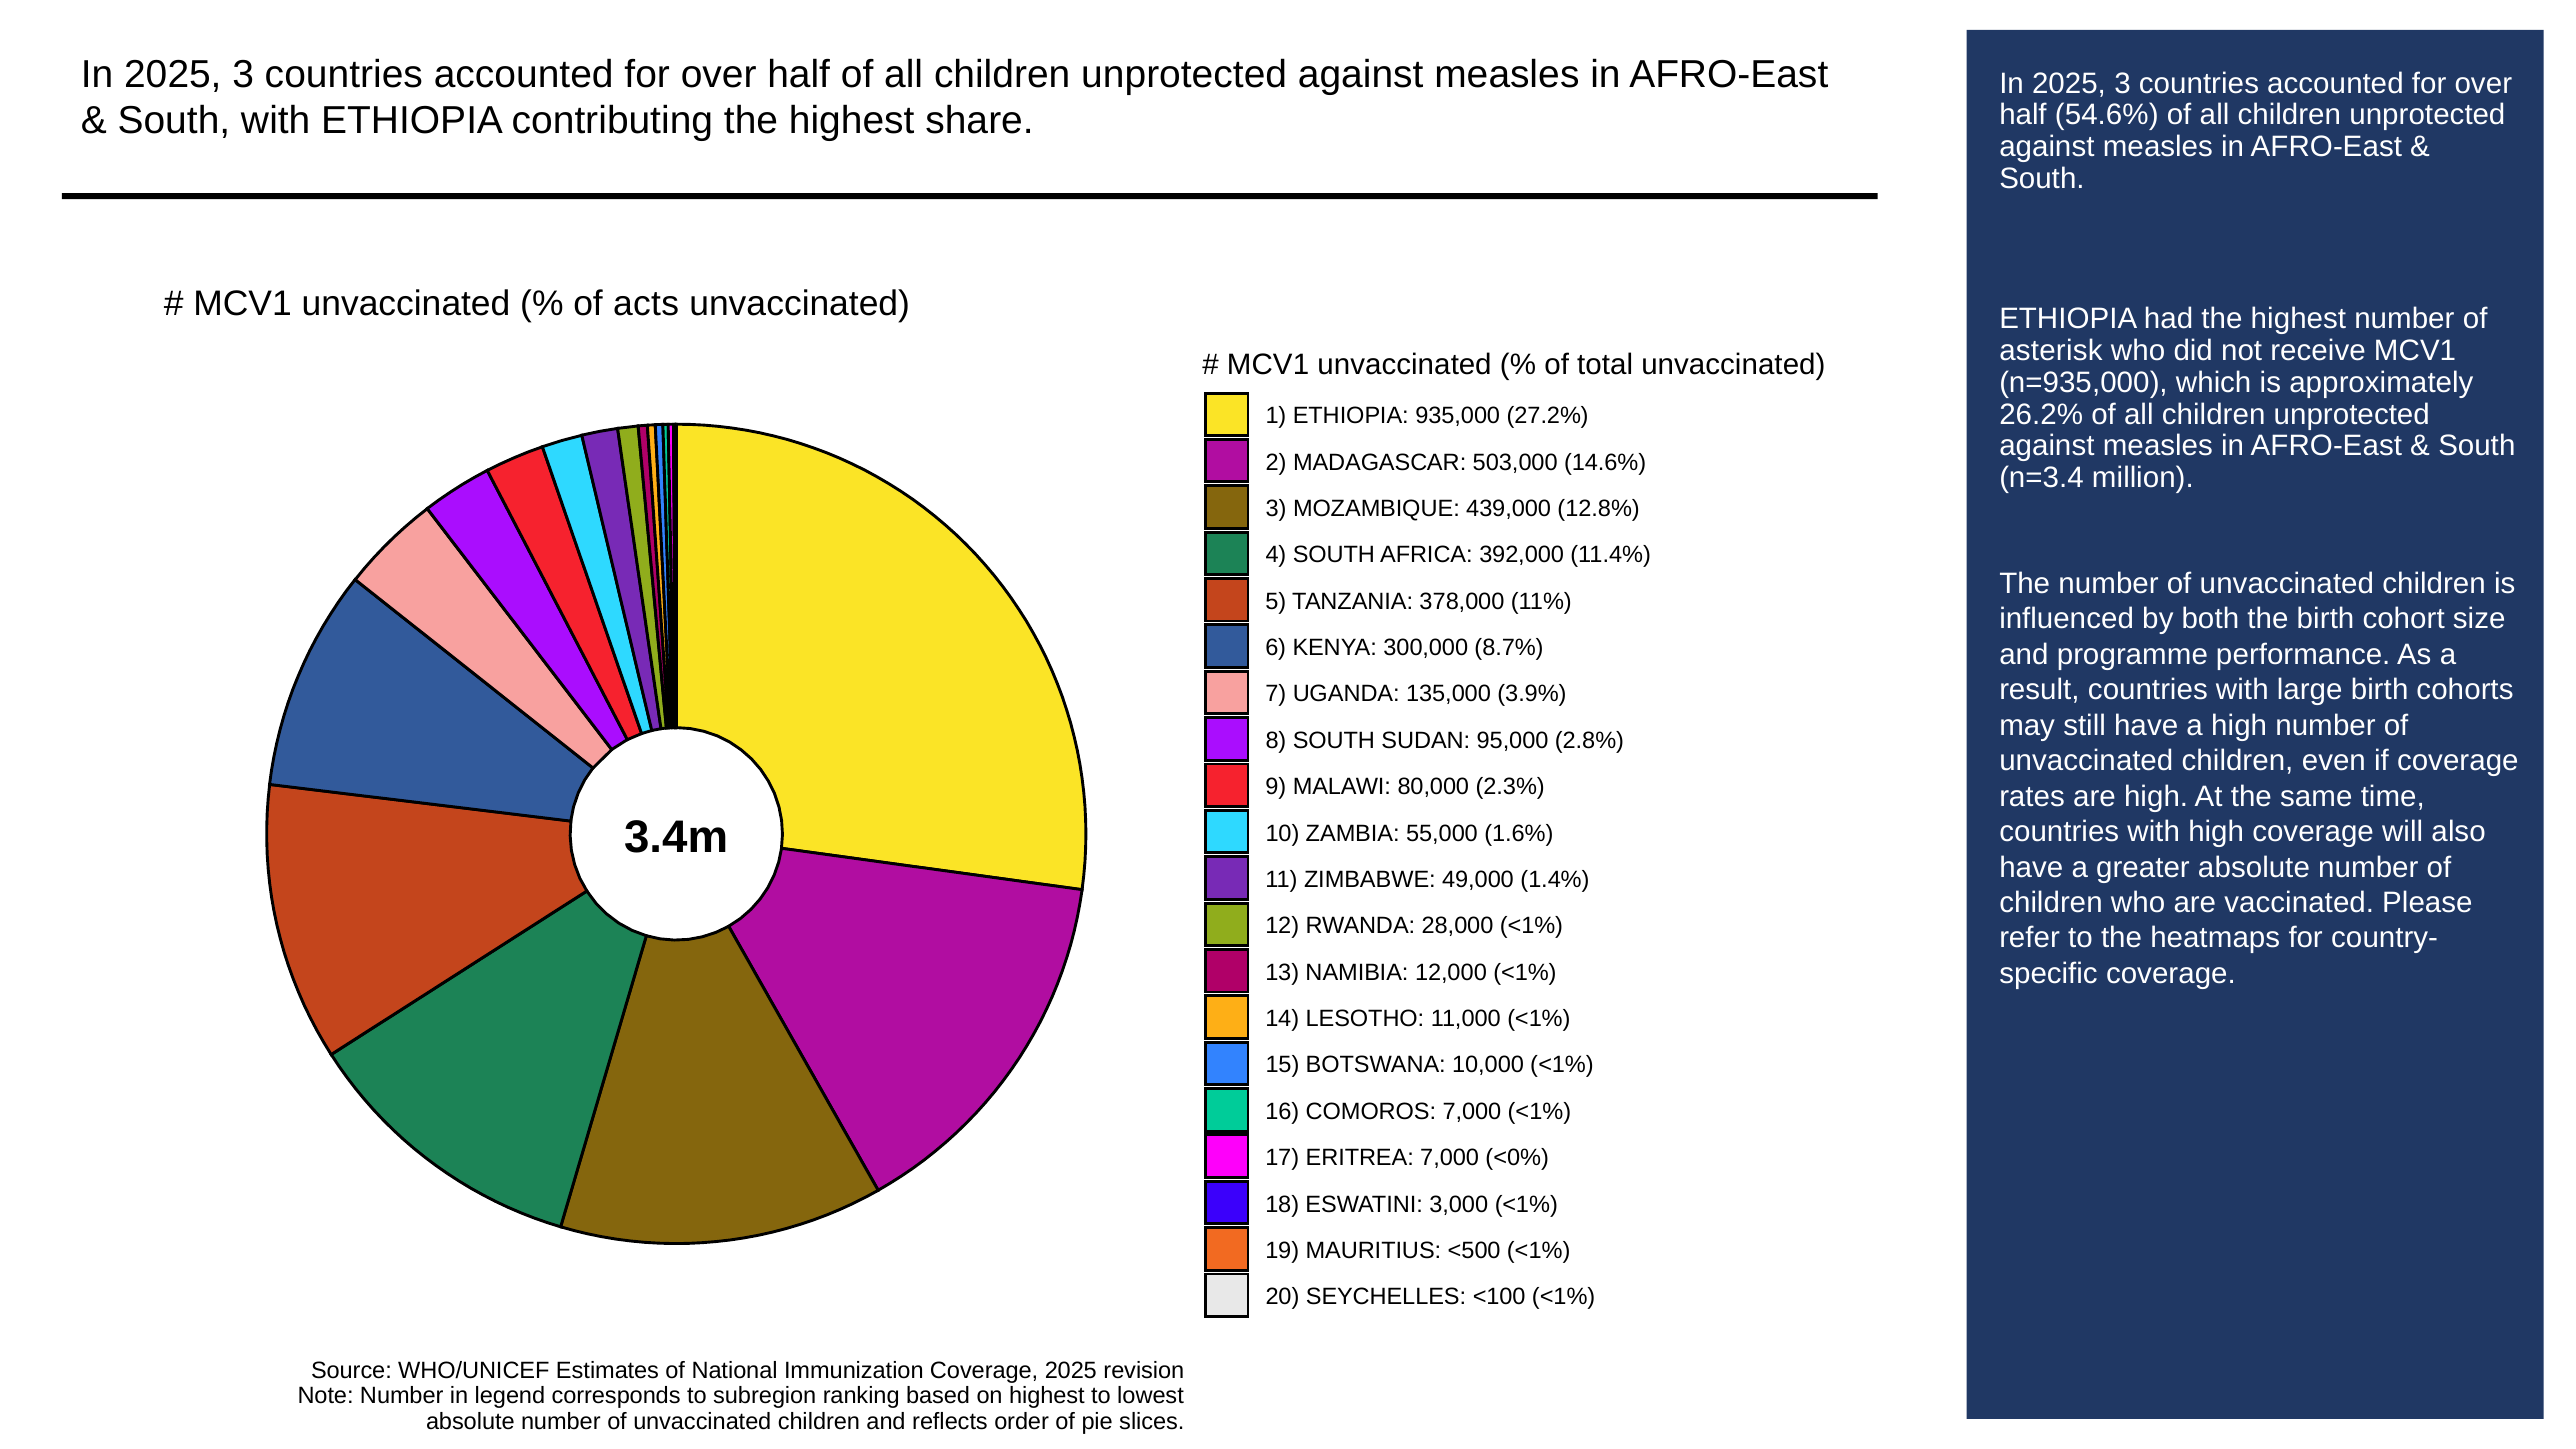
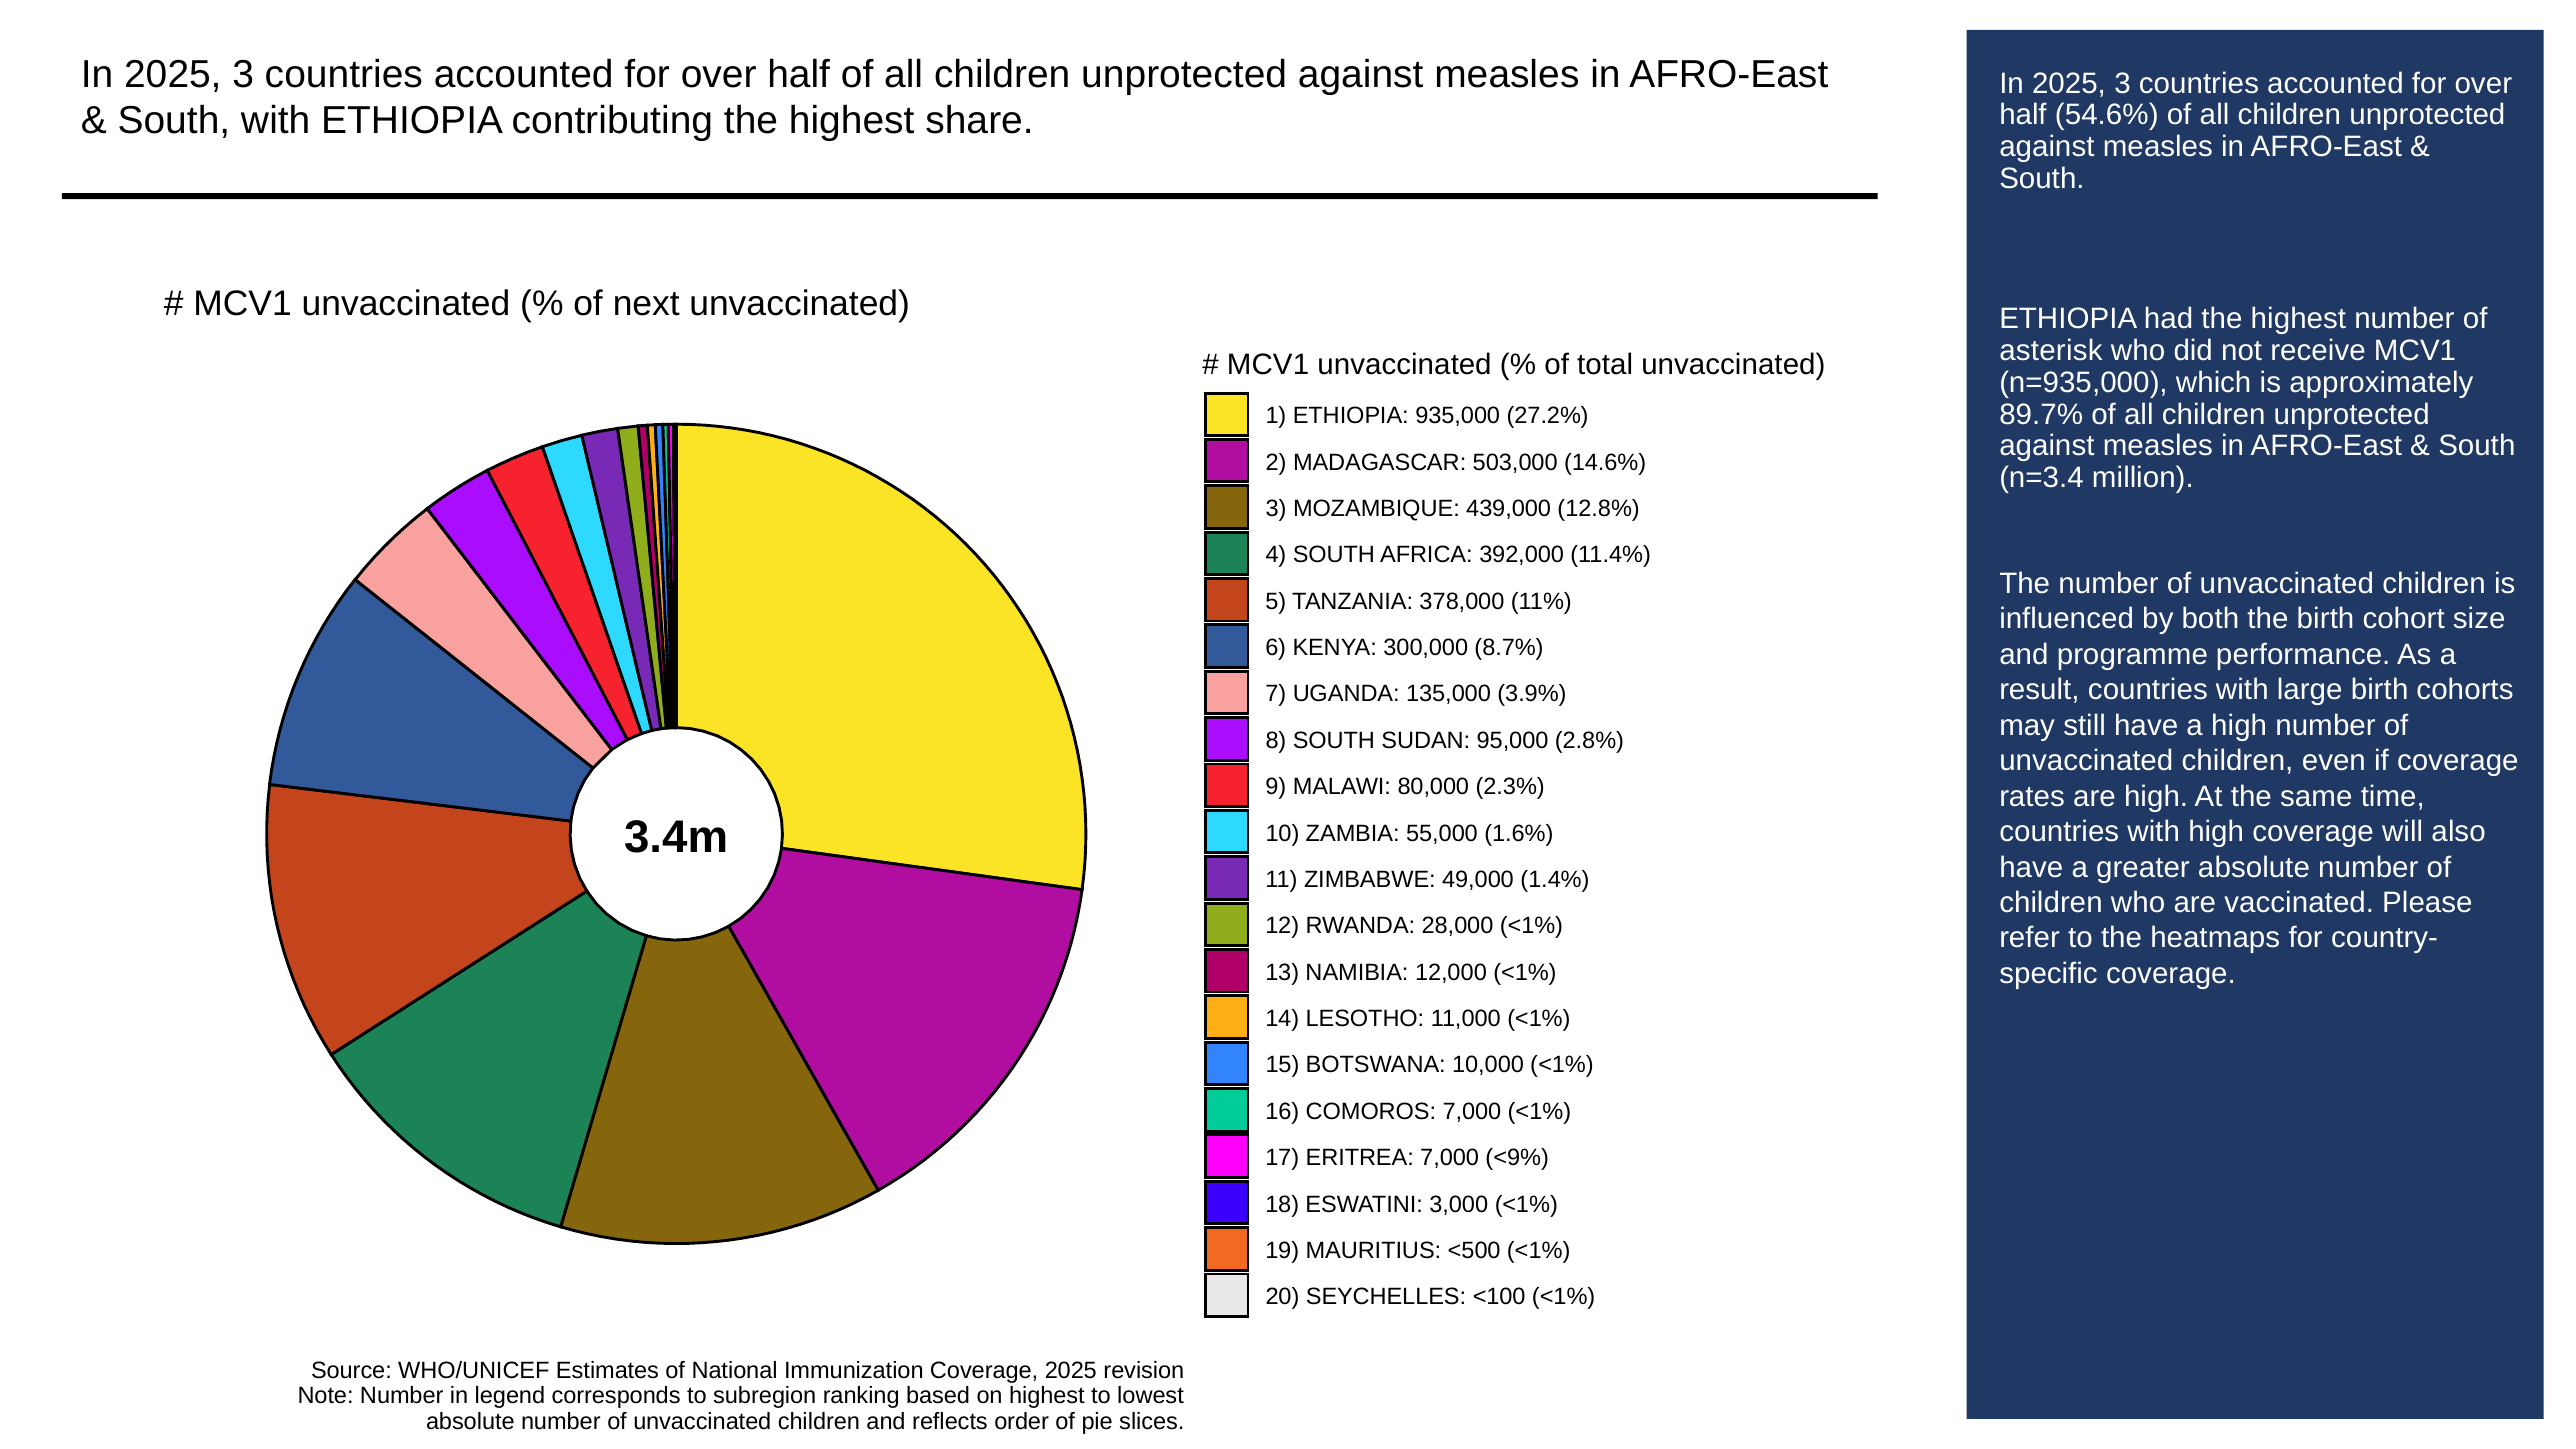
acts: acts -> next (646, 304)
26.2%: 26.2% -> 89.7% (2041, 414)
<0%: <0% -> <9% (1517, 1158)
